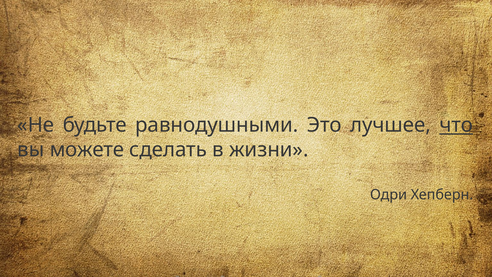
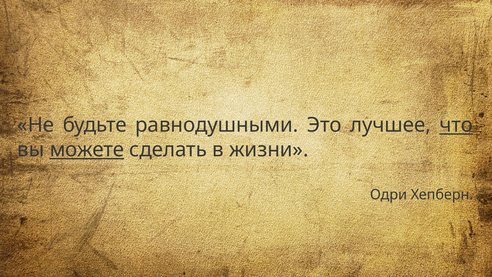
можете underline: none -> present (87, 150)
